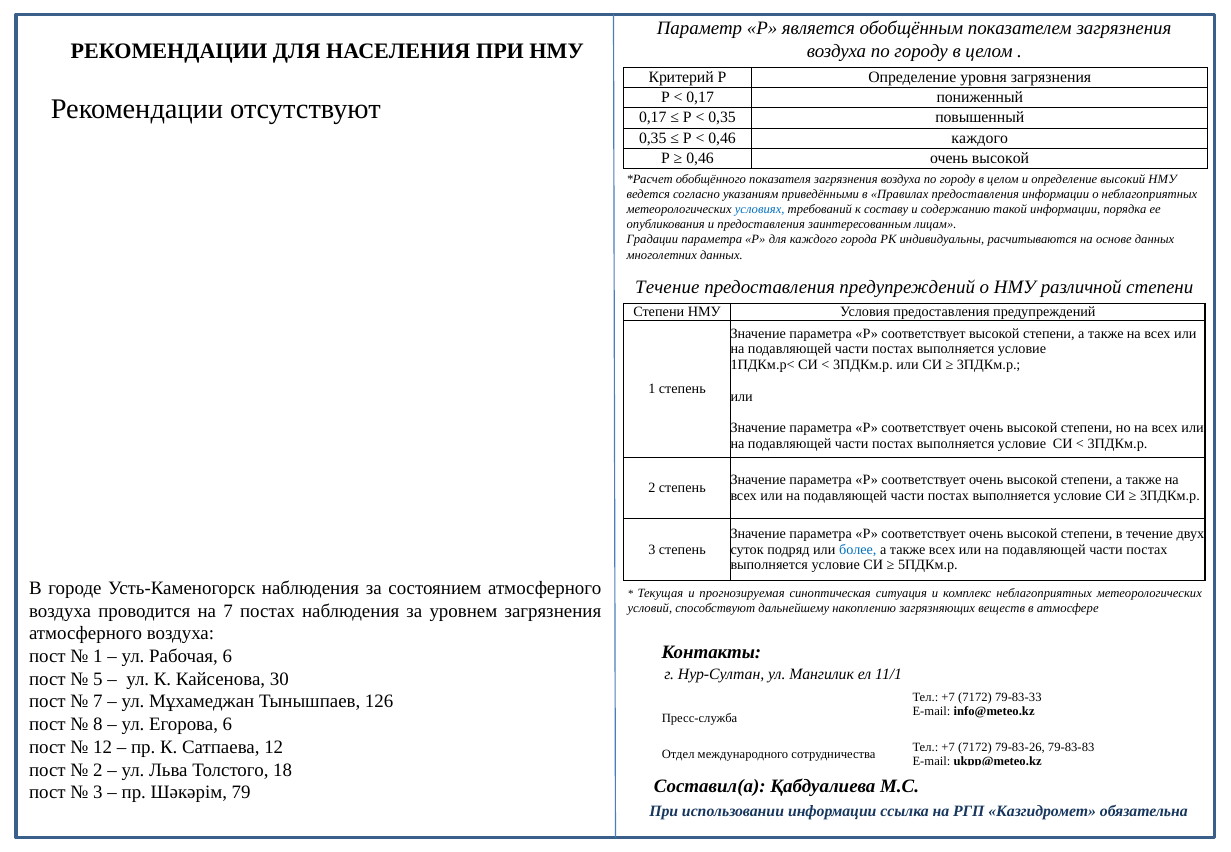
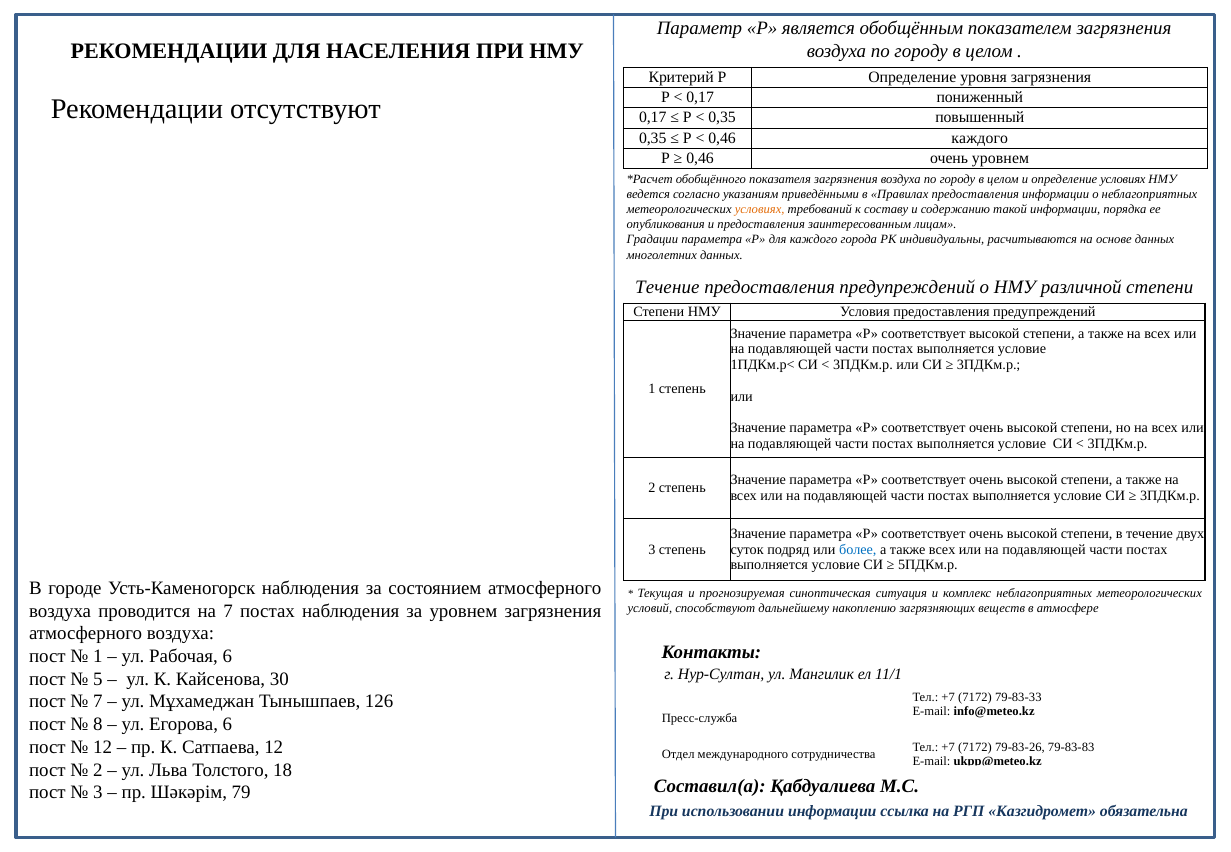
0,46 очень высокой: высокой -> уровнем (1000, 158)
определение высокий: высокий -> условиях (1123, 179)
условиях colour: blue -> orange (760, 210)
